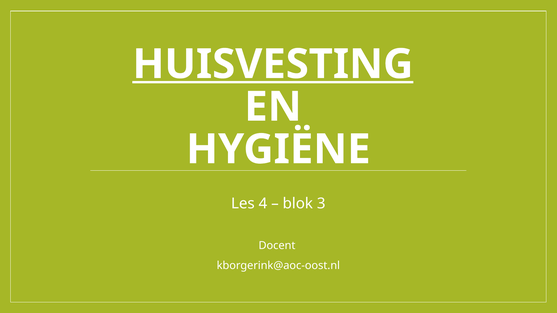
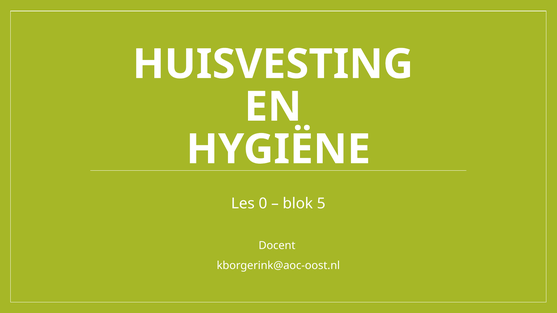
HUISVESTING underline: present -> none (273, 64)
4: 4 -> 0 (263, 204)
3: 3 -> 5 (321, 204)
